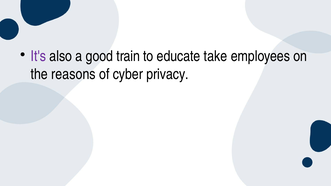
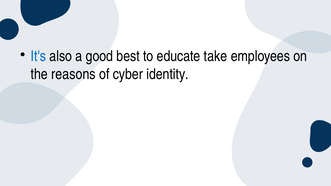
It's colour: purple -> blue (38, 56)
train: train -> best (128, 56)
privacy: privacy -> identity (167, 74)
